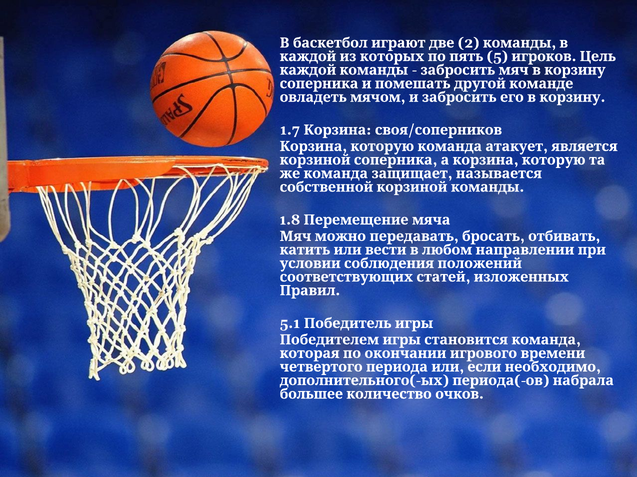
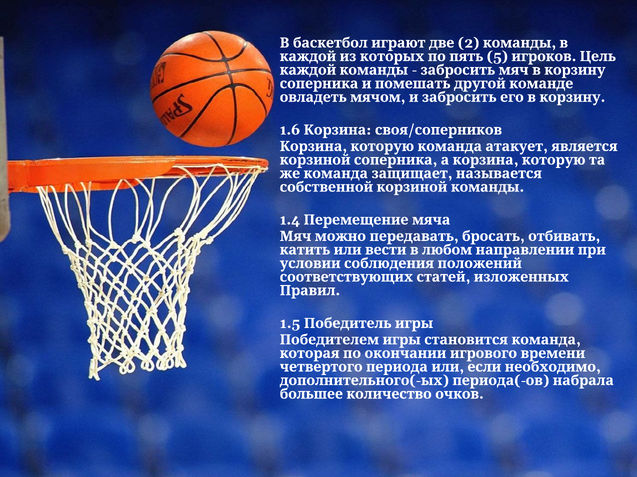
1.7: 1.7 -> 1.6 (290, 130)
1.8: 1.8 -> 1.4 (290, 220)
5.1: 5.1 -> 1.5 (290, 324)
